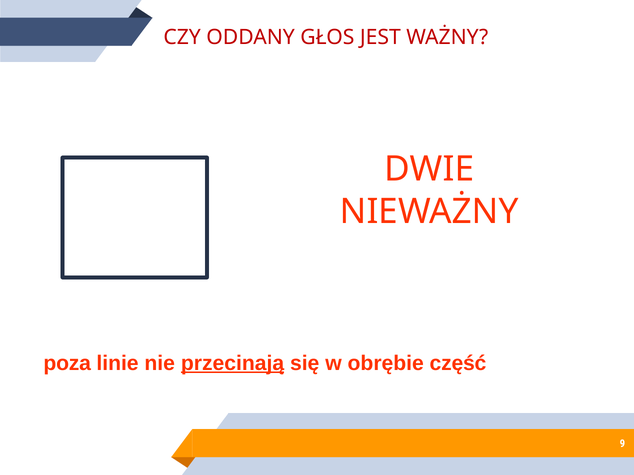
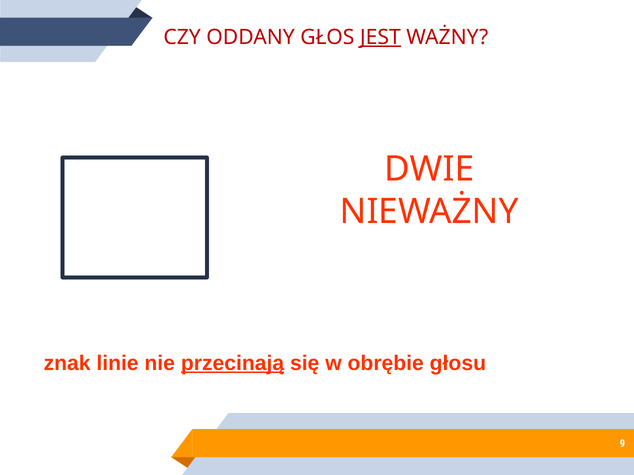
JEST underline: none -> present (380, 37)
poza: poza -> znak (67, 364)
część: część -> głosu (458, 364)
